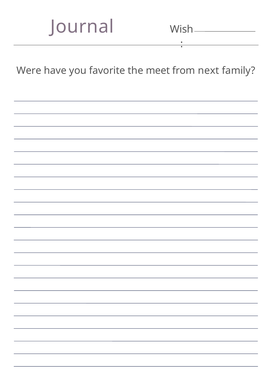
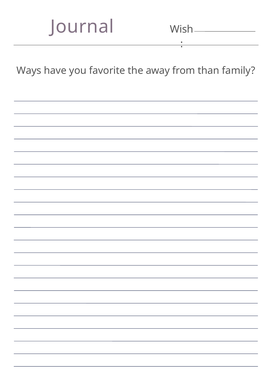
Were: Were -> Ways (29, 71)
meet: meet -> away (158, 71)
next: next -> than (209, 71)
